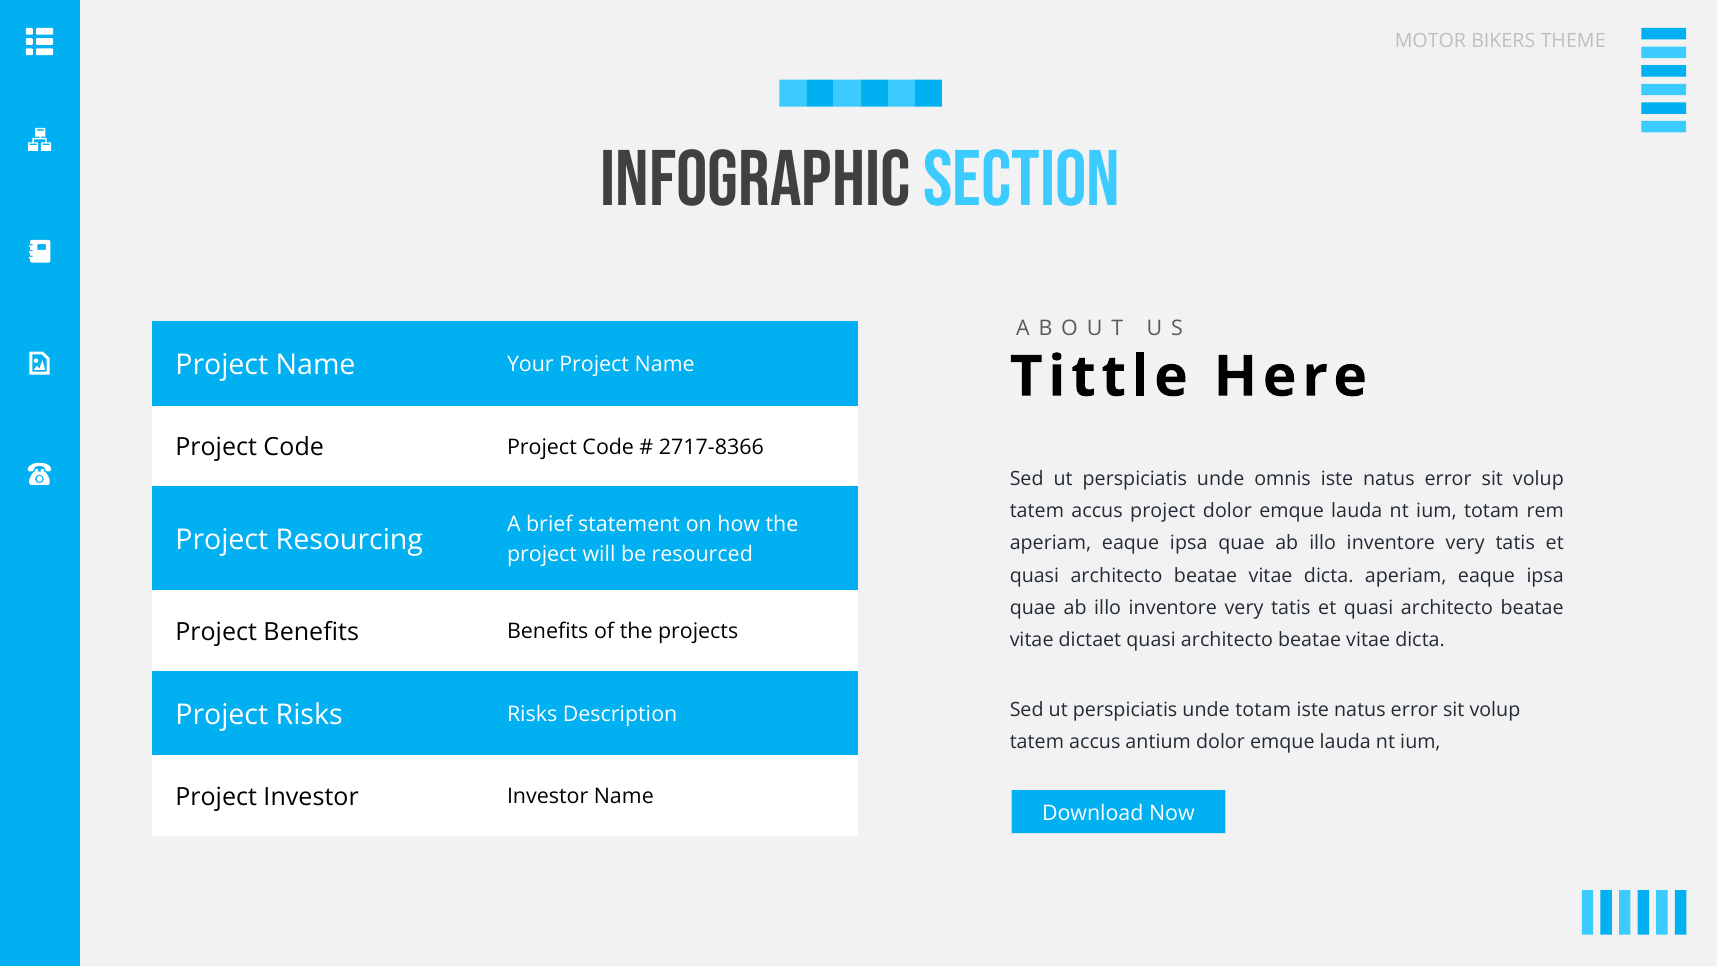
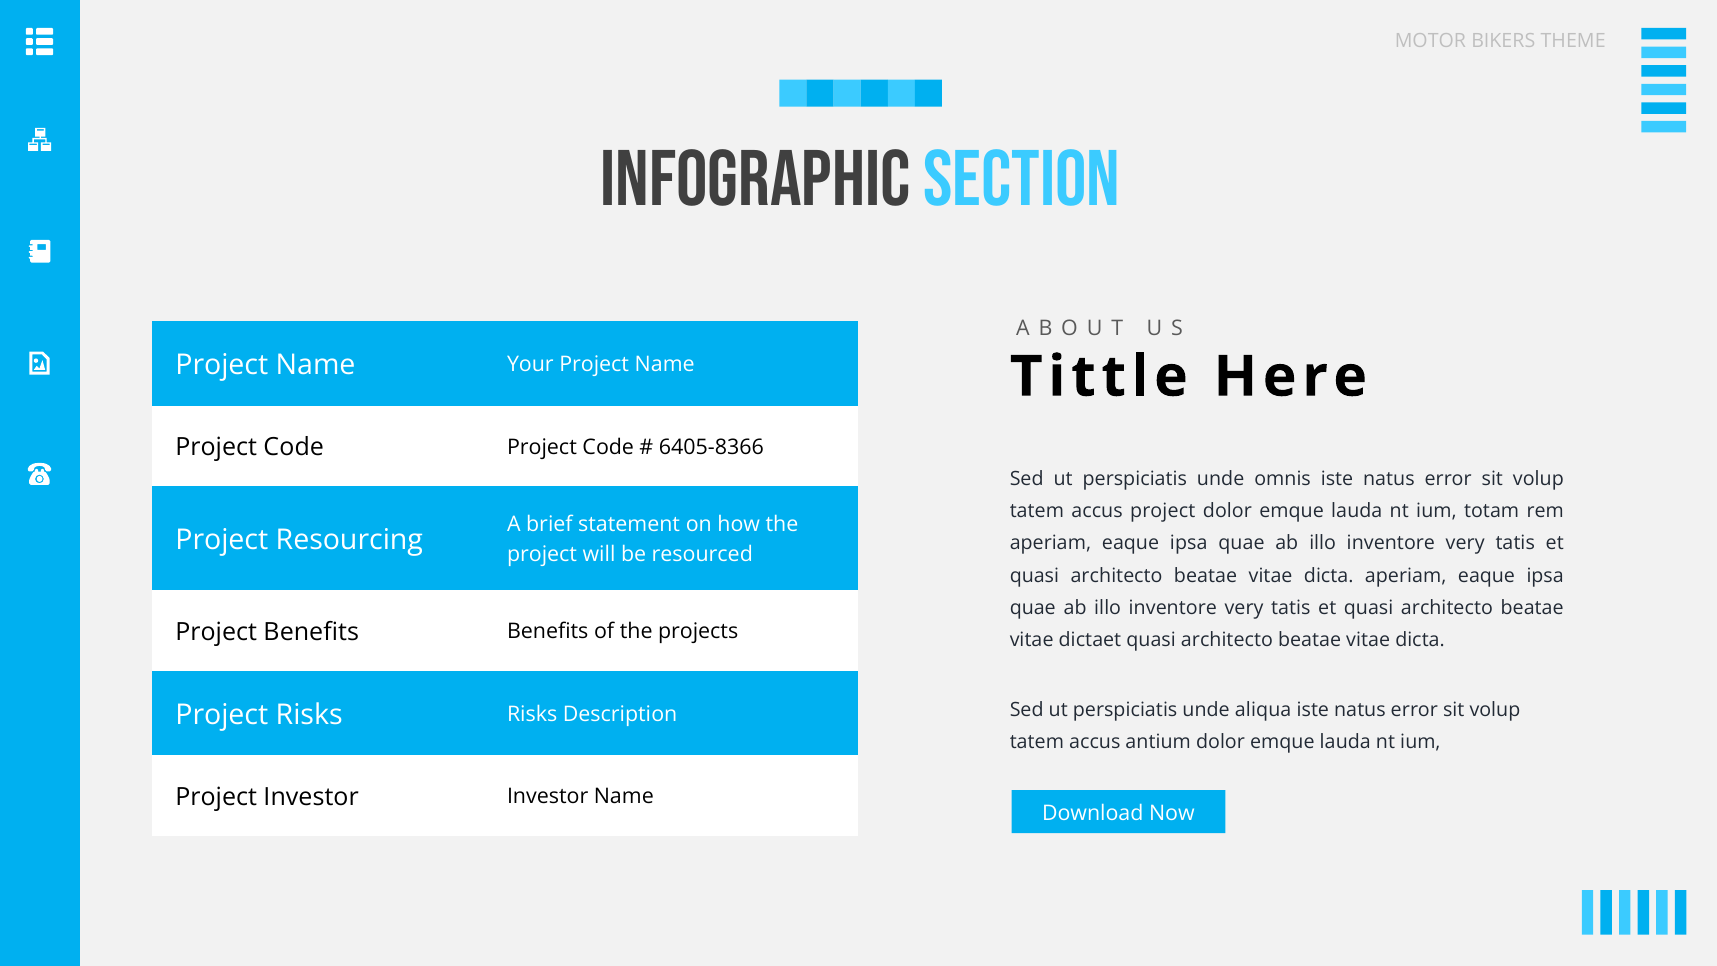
2717-8366: 2717-8366 -> 6405-8366 (711, 447)
unde totam: totam -> aliqua (1263, 710)
